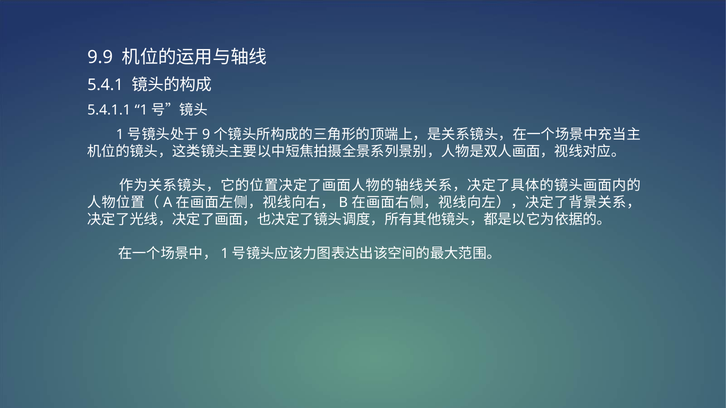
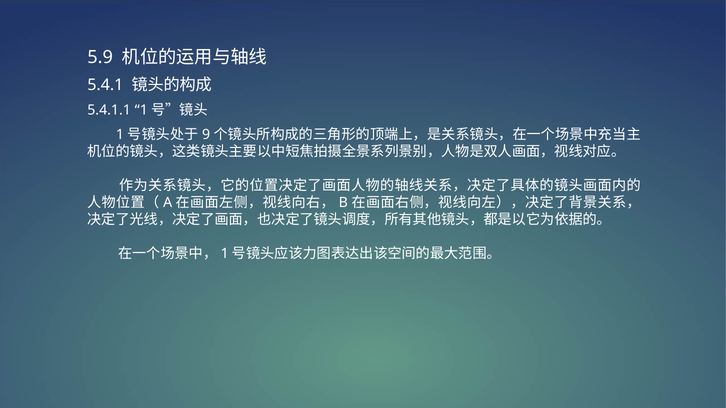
9.9: 9.9 -> 5.9 (100, 57)
